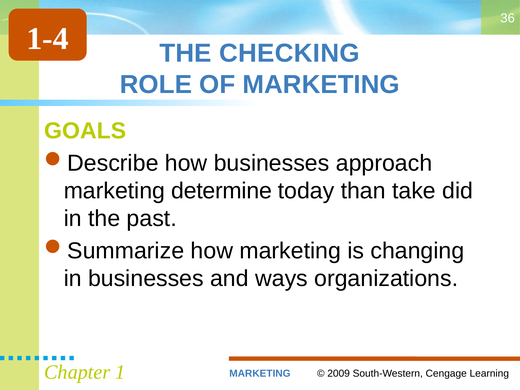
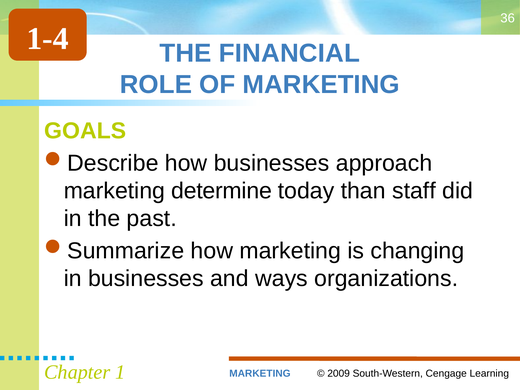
CHECKING: CHECKING -> FINANCIAL (289, 53)
take: take -> staff (414, 191)
